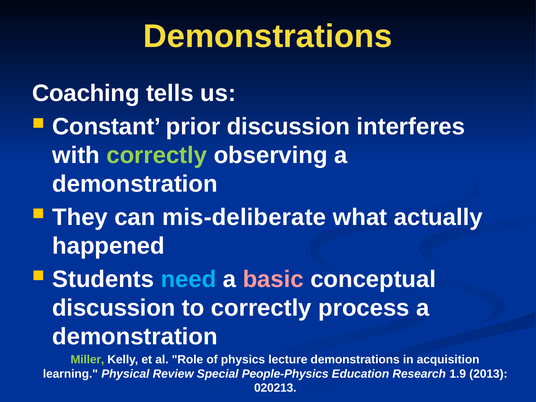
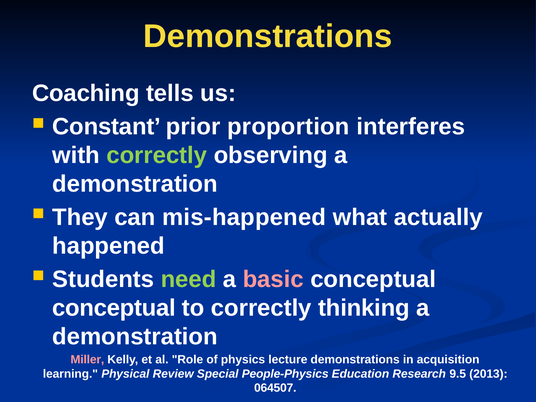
prior discussion: discussion -> proportion (288, 127)
mis-deliberate: mis-deliberate -> mis-happened (244, 217)
need colour: light blue -> light green (189, 279)
discussion: discussion -> conceptual (114, 308)
process: process -> thinking (364, 308)
Miller colour: light green -> pink (87, 359)
1.9: 1.9 -> 9.5 (458, 374)
020213: 020213 -> 064507 (275, 388)
